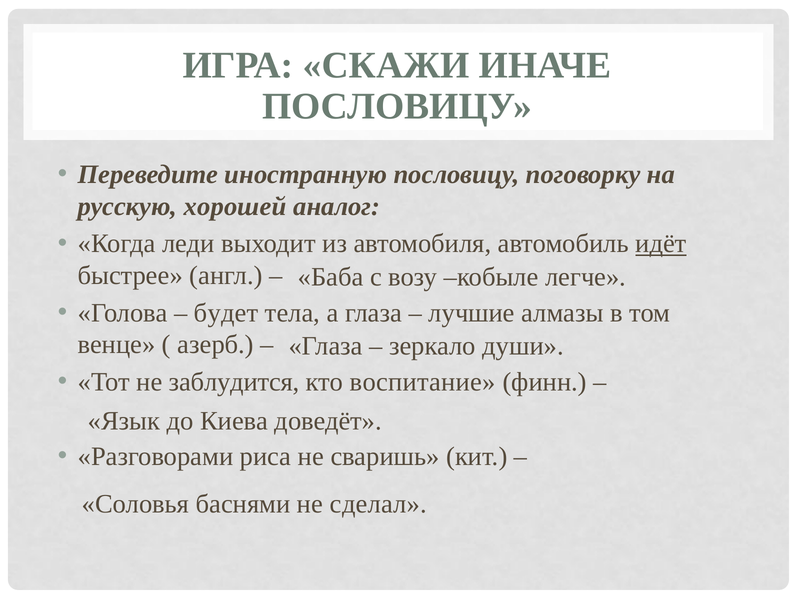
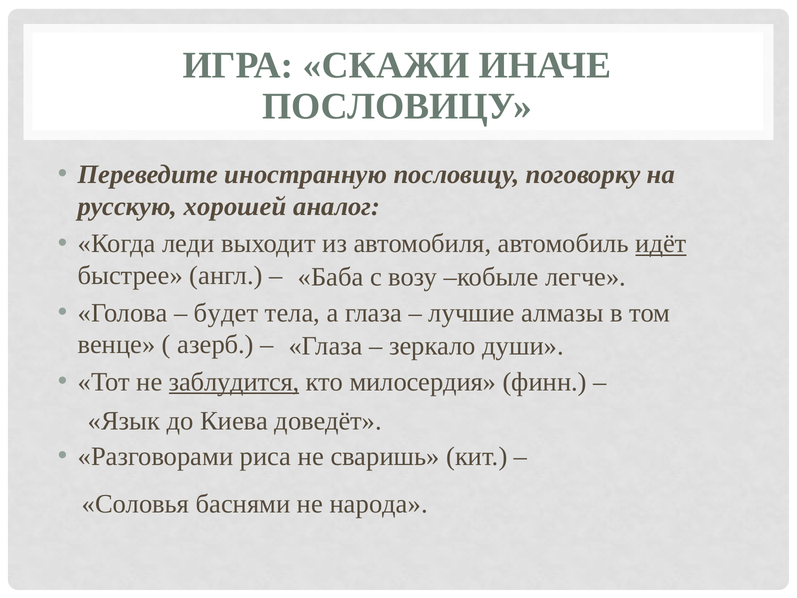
заблудится underline: none -> present (234, 382)
воспитание: воспитание -> милосердия (423, 382)
сделал: сделал -> народа (379, 504)
